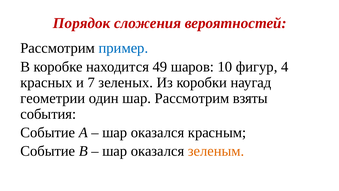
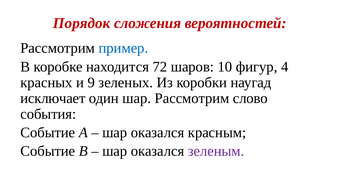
49: 49 -> 72 (160, 67)
7: 7 -> 9 (91, 82)
геометрии: геометрии -> исключает (53, 98)
взяты: взяты -> слово (250, 98)
зеленым colour: orange -> purple (216, 151)
